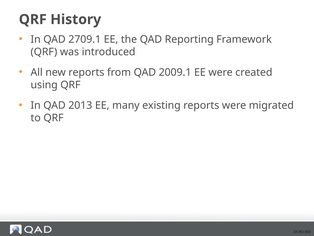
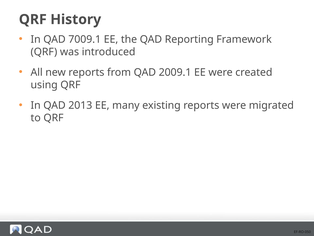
2709.1: 2709.1 -> 7009.1 (85, 39)
